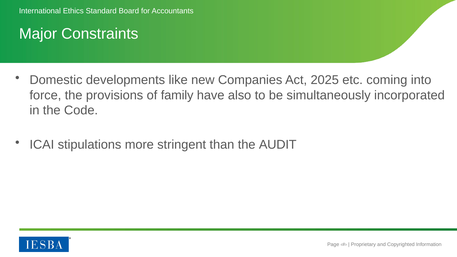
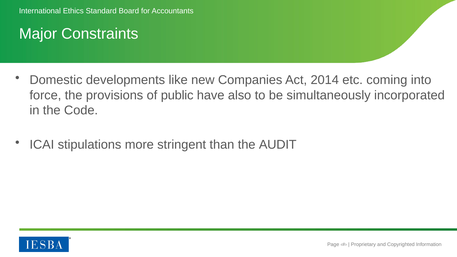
2025: 2025 -> 2014 (325, 80)
family: family -> public (177, 95)
